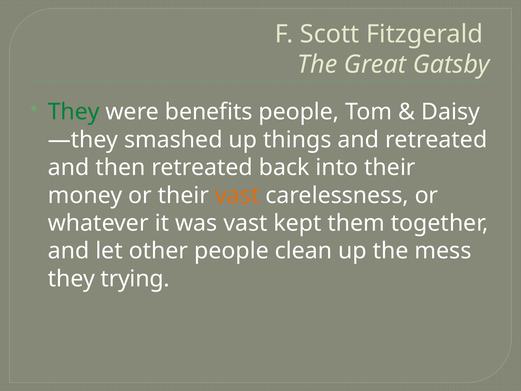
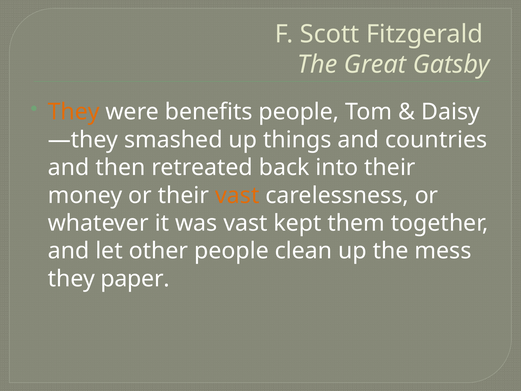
They colour: green -> orange (74, 112)
and retreated: retreated -> countries (436, 140)
trying: trying -> paper (135, 279)
